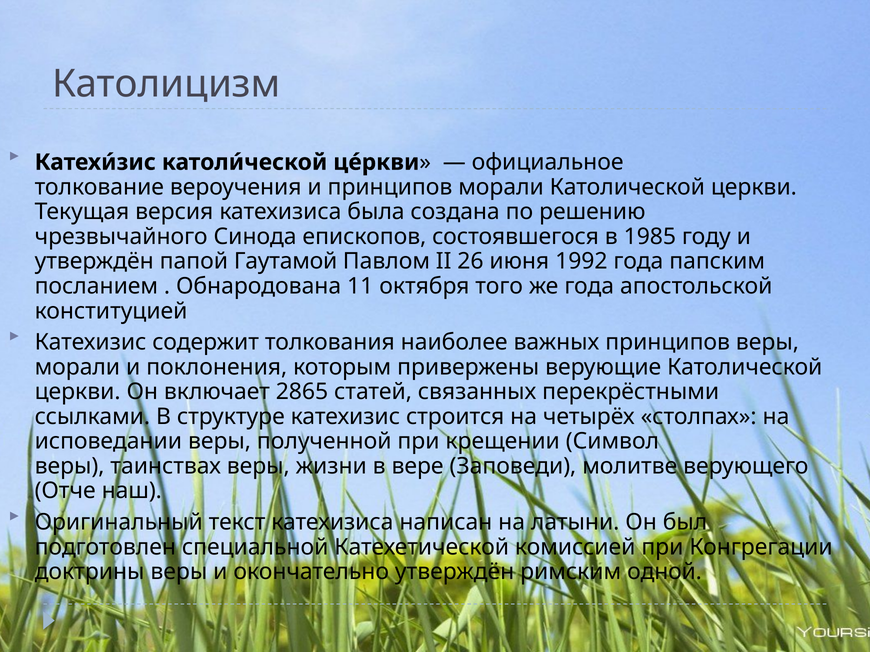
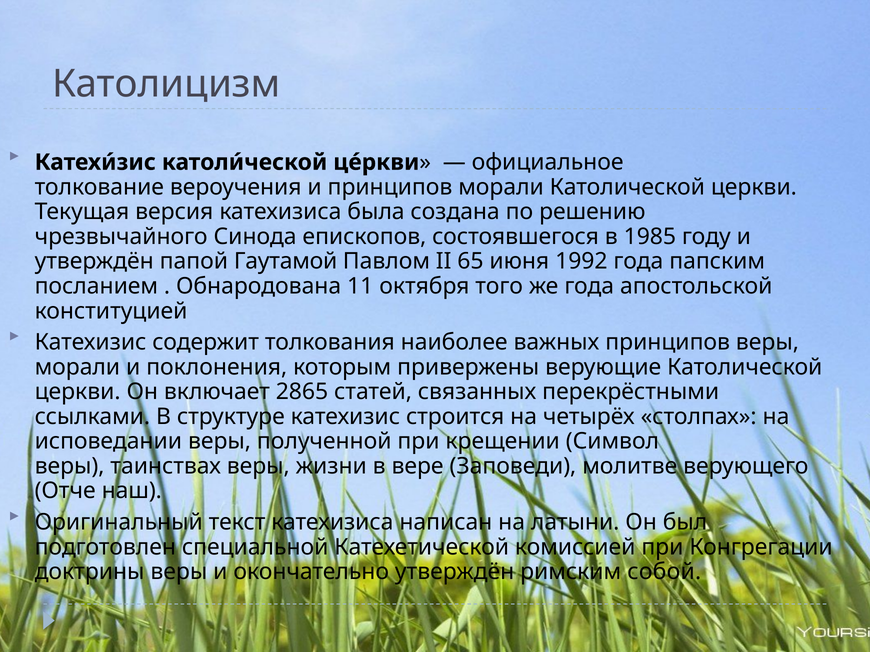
26: 26 -> 65 (470, 262)
одной: одной -> собой (664, 572)
